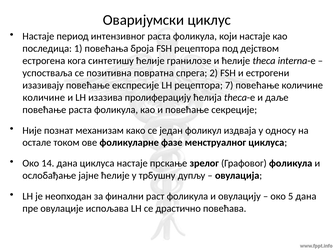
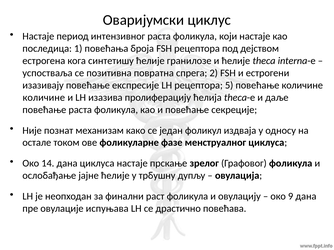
7: 7 -> 5 (229, 85)
5: 5 -> 9 (291, 197)
испољава: испољава -> испуњава (107, 209)
